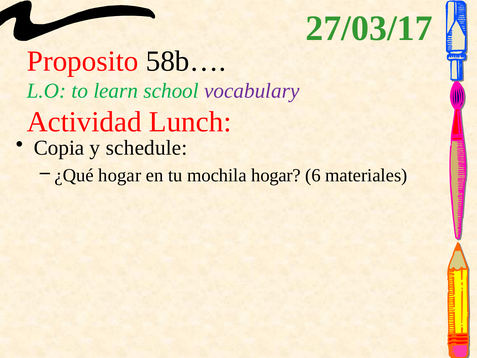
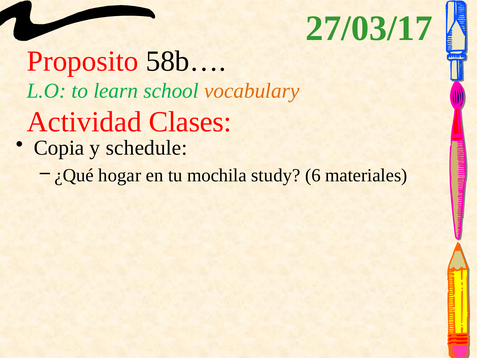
vocabulary colour: purple -> orange (252, 91)
Lunch: Lunch -> Clases (190, 122)
mochila hogar: hogar -> study (276, 175)
